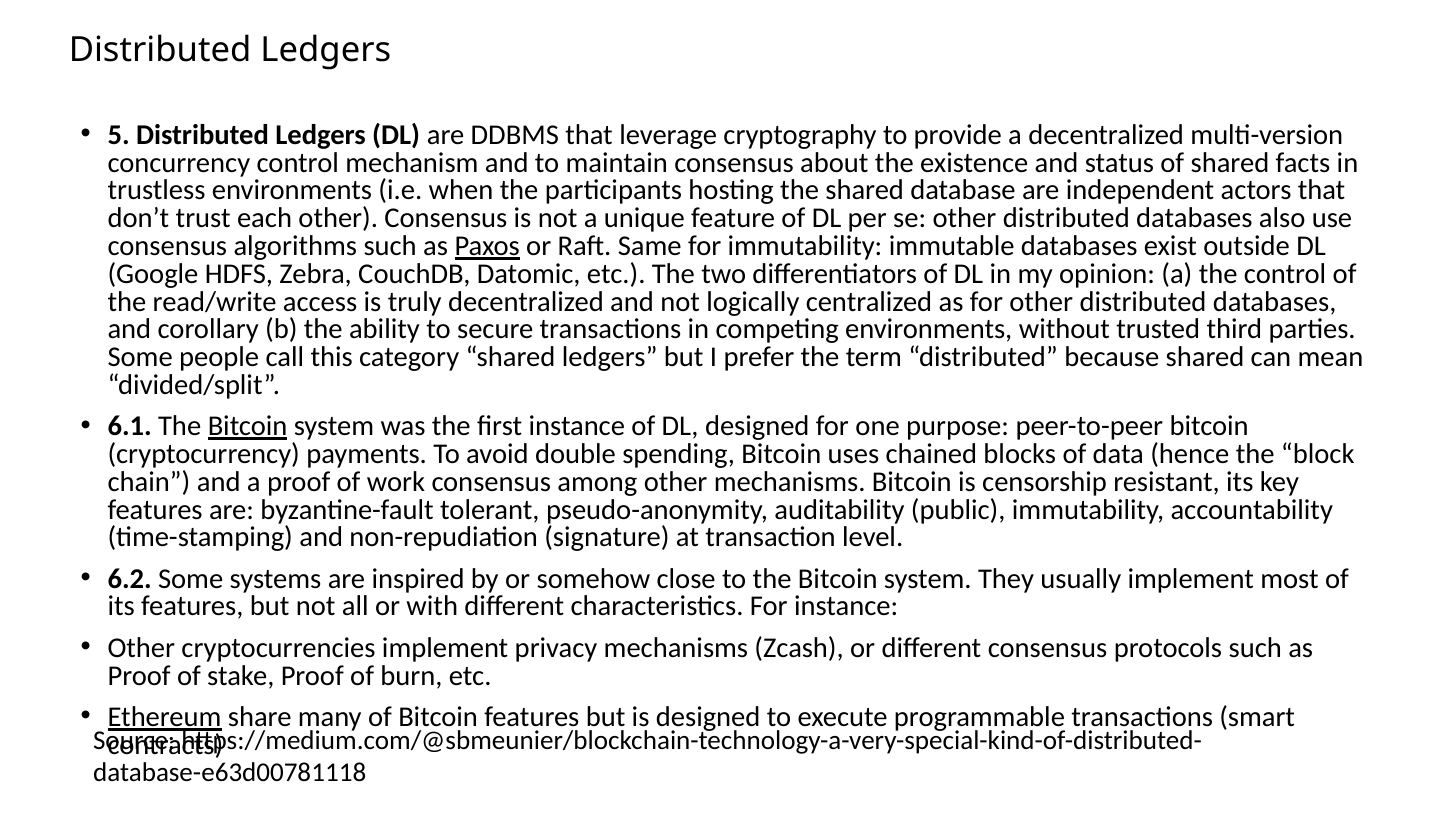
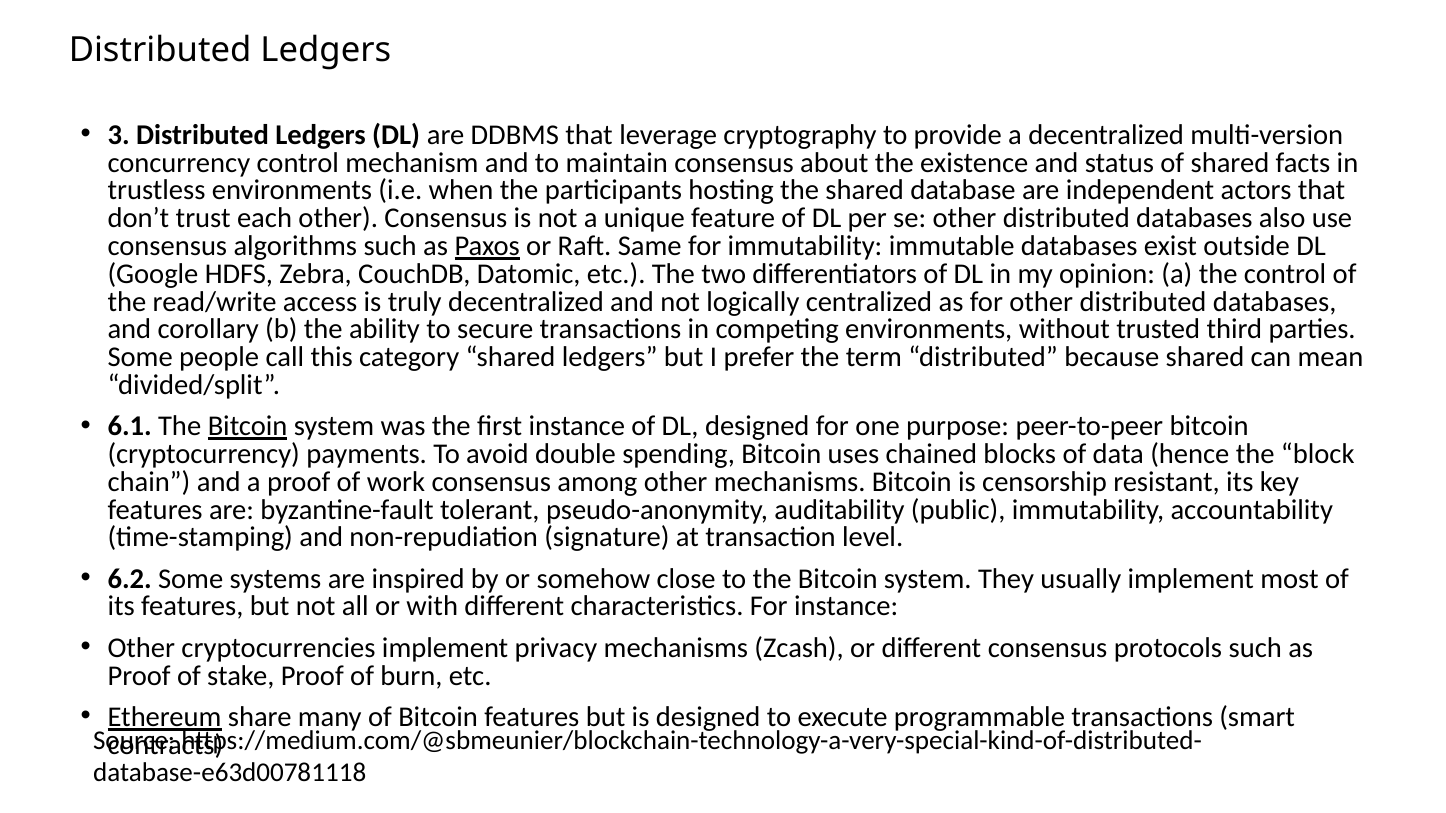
5: 5 -> 3 (119, 135)
